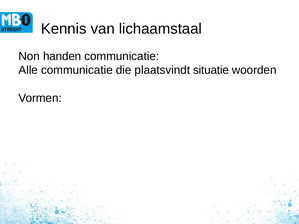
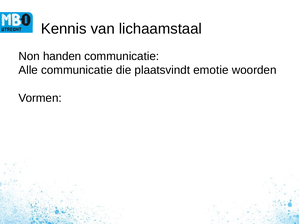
situatie: situatie -> emotie (211, 70)
